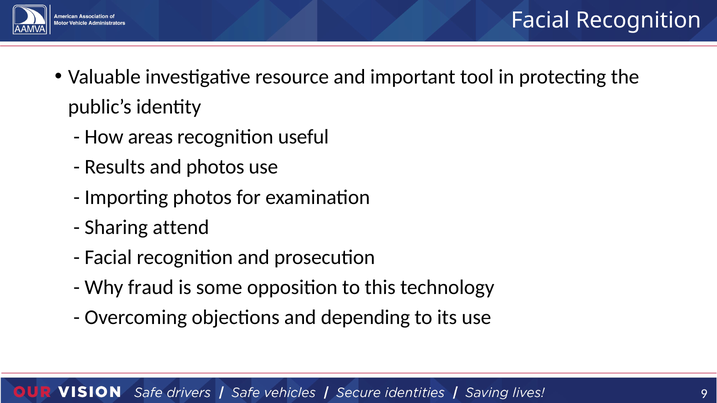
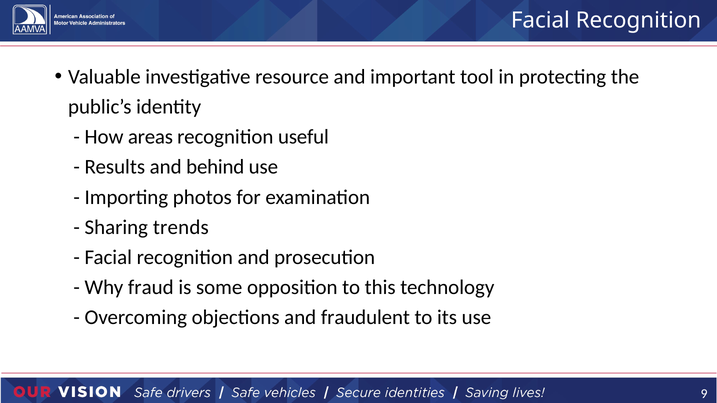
and photos: photos -> behind (215, 167)
attend: attend -> trends (181, 227)
depending: depending -> fraudulent (365, 318)
